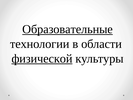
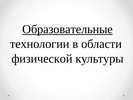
физической underline: present -> none (42, 58)
